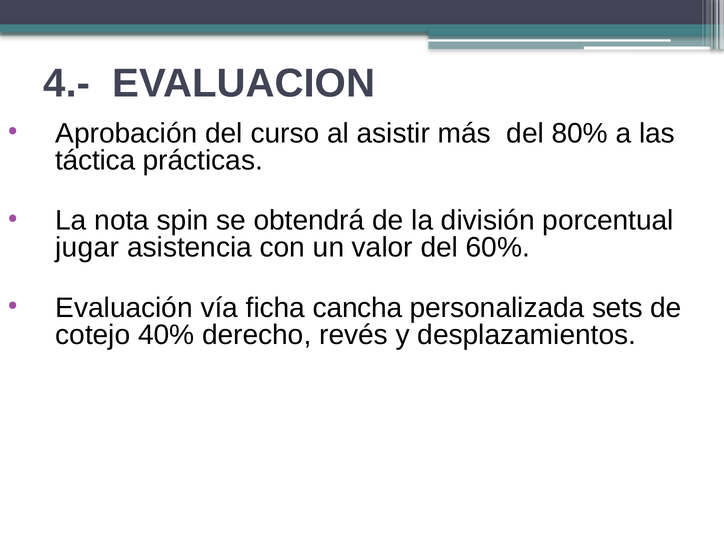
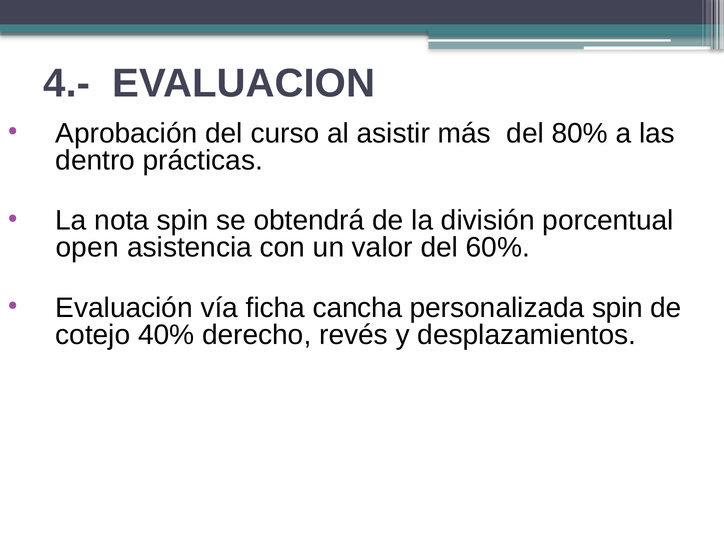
táctica: táctica -> dentro (95, 161)
jugar: jugar -> open (87, 248)
personalizada sets: sets -> spin (618, 308)
